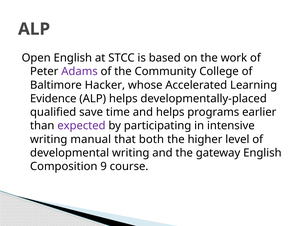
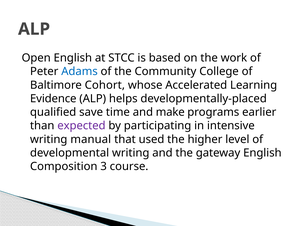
Adams colour: purple -> blue (79, 71)
Hacker: Hacker -> Cohort (105, 85)
and helps: helps -> make (170, 112)
both: both -> used (151, 139)
9: 9 -> 3 (104, 166)
